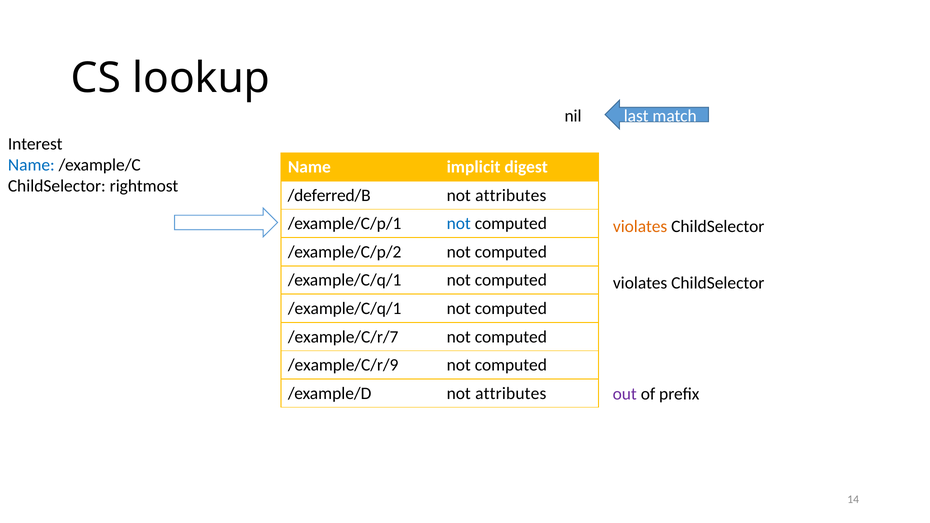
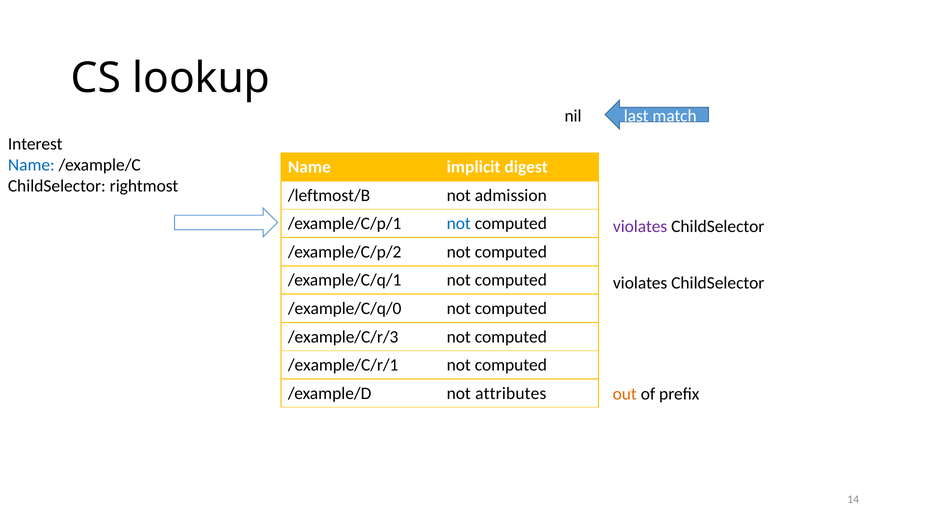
/deferred/B: /deferred/B -> /leftmost/B (329, 195)
attributes: attributes -> admission (511, 195)
violates colour: orange -> purple (640, 227)
/example/C/q/1: /example/C/q/1 -> /example/C/q/0 (345, 309)
/example/C/r/7: /example/C/r/7 -> /example/C/r/3 (343, 337)
/example/C/r/9: /example/C/r/9 -> /example/C/r/1 (343, 365)
out colour: purple -> orange (625, 394)
